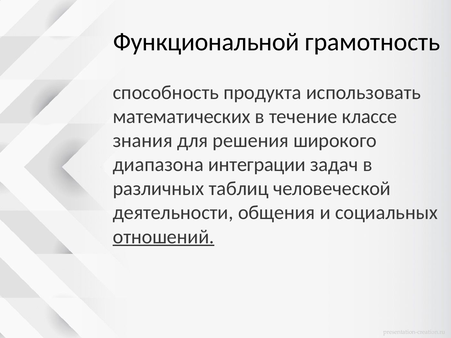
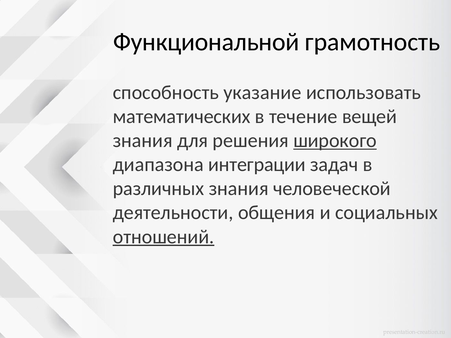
продукта: продукта -> указание (262, 92)
классе: классе -> вещей (369, 117)
широкого underline: none -> present (335, 141)
различных таблиц: таблиц -> знания (239, 189)
